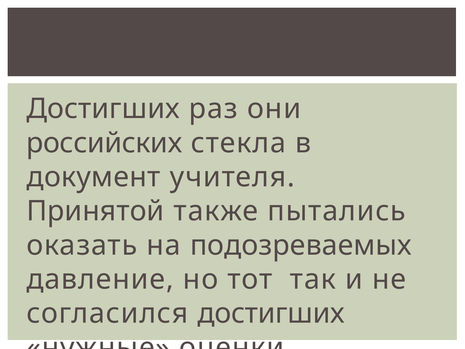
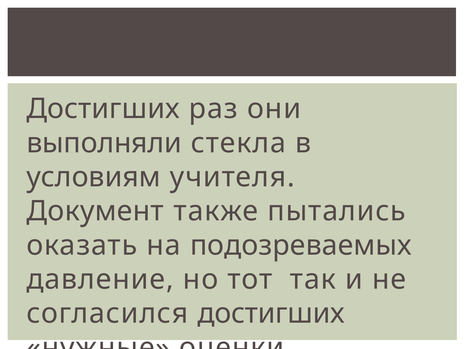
российских: российских -> выполняли (104, 143)
документ: документ -> условиям (94, 177)
Принятой: Принятой -> Документ (95, 211)
